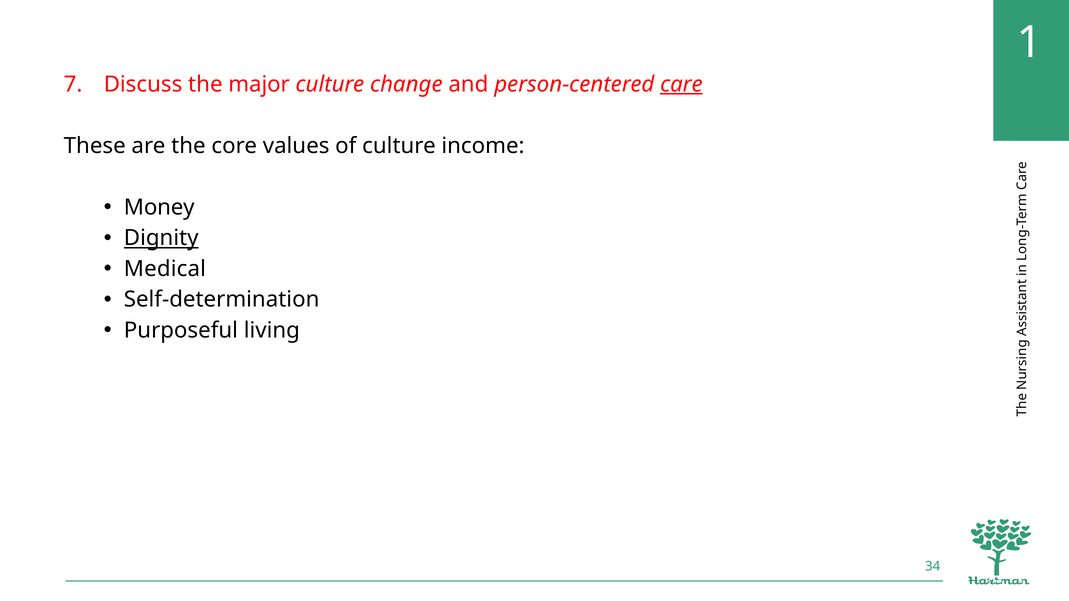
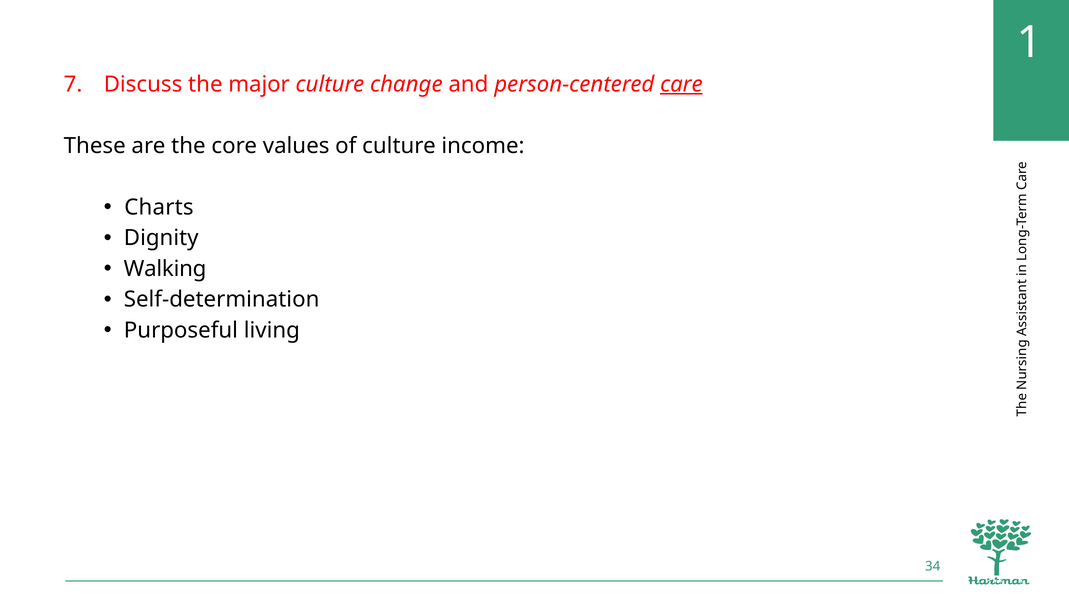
Money: Money -> Charts (159, 207)
Dignity underline: present -> none (161, 238)
Medical: Medical -> Walking (165, 269)
